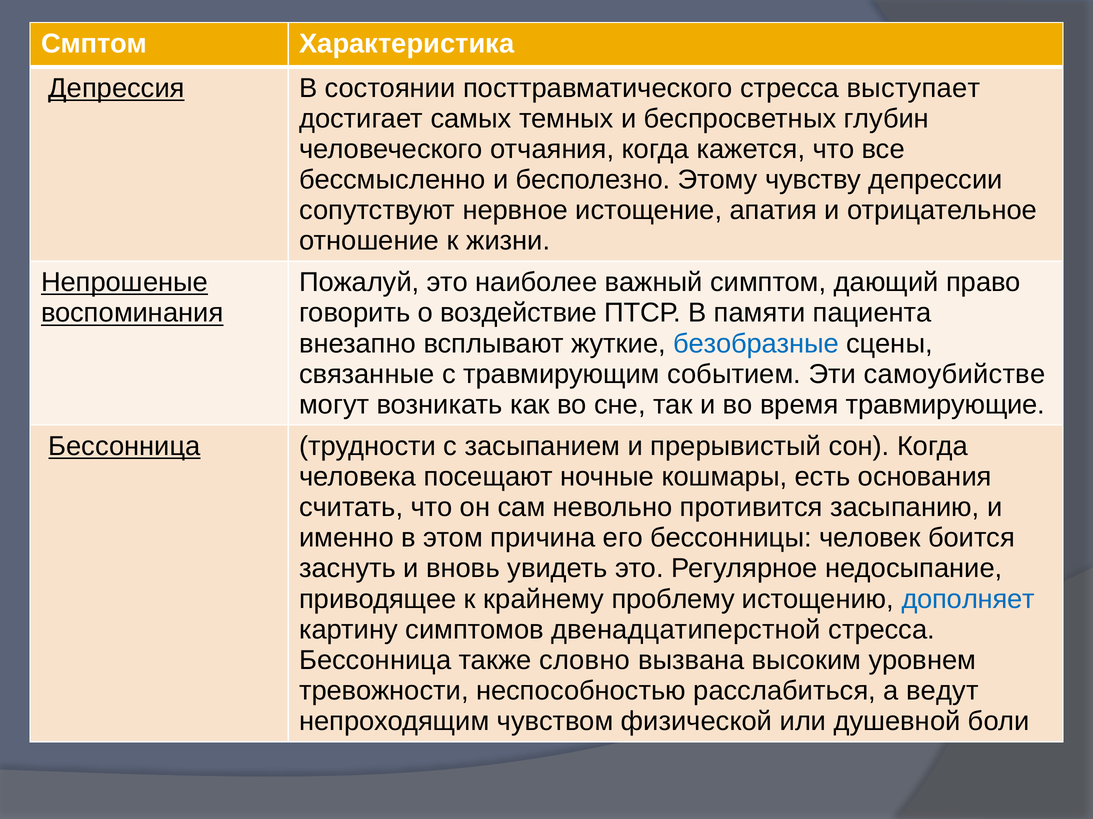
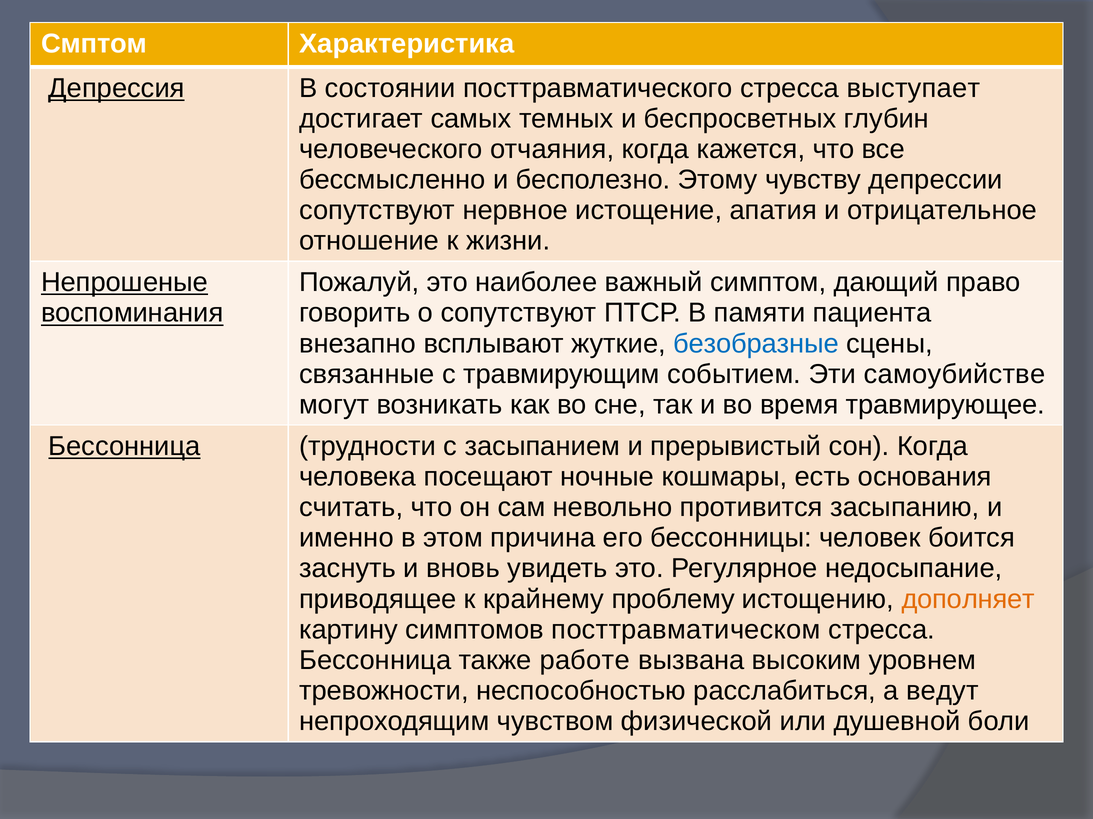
о воздействие: воздействие -> сопутствуют (519, 313)
травмирующие: травмирующие -> травмирующее (946, 405)
дополняет colour: blue -> orange (968, 600)
двенадцатиперстной: двенадцатиперстной -> посттравматическом (686, 630)
словно: словно -> работе (585, 661)
